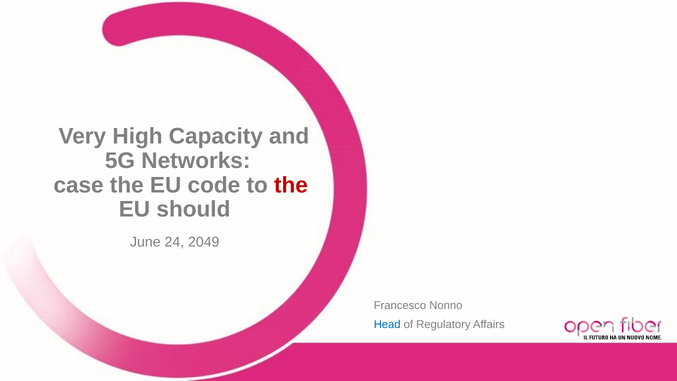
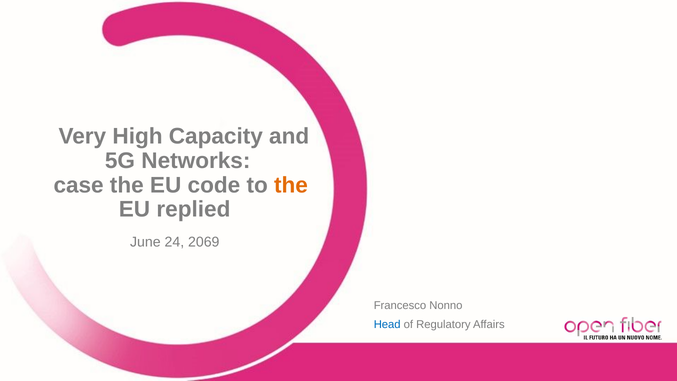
the colour: red -> orange (291, 185)
should: should -> replied (193, 209)
2049: 2049 -> 2069 (204, 242)
